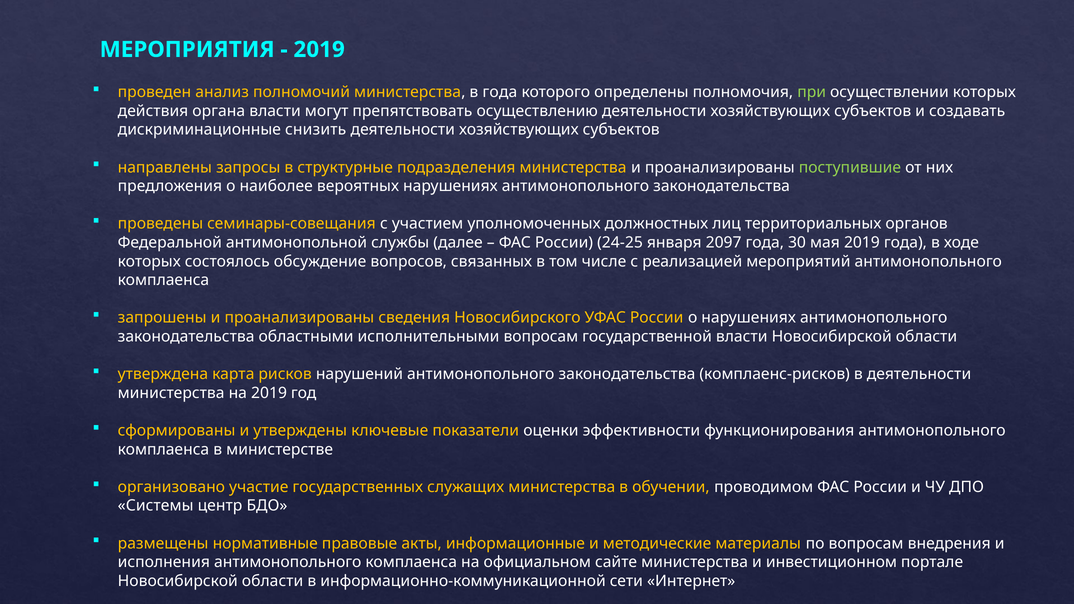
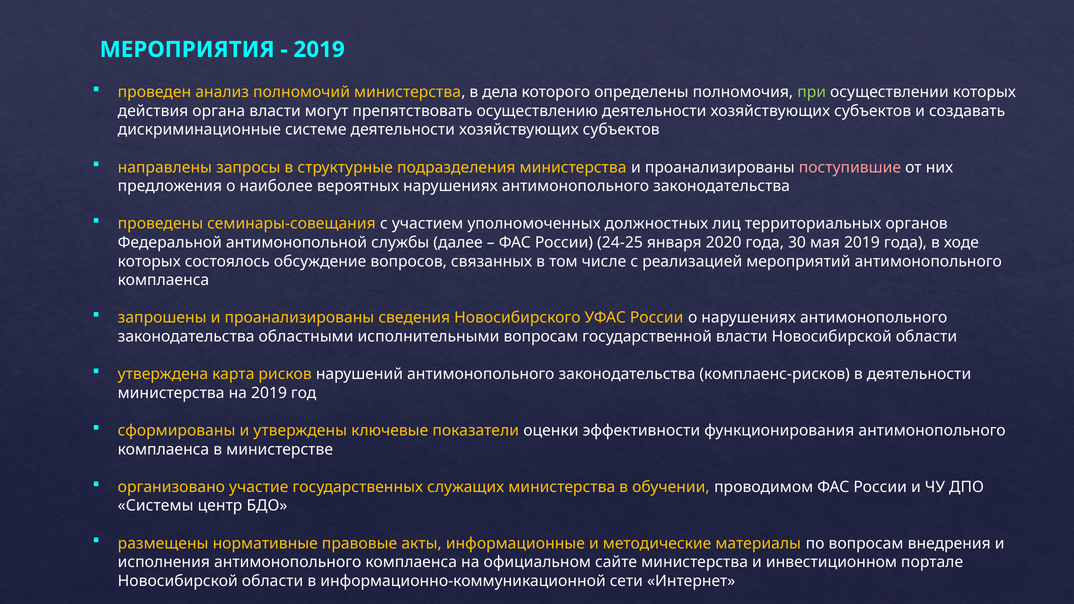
в года: года -> дела (500, 92)
снизить: снизить -> системе (316, 130)
поступившие colour: light green -> pink (850, 167)
2097: 2097 -> 2020 (724, 243)
